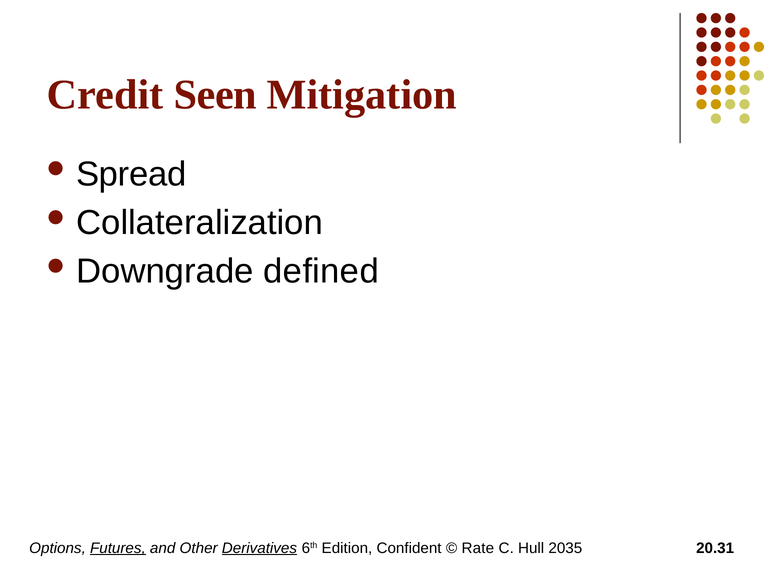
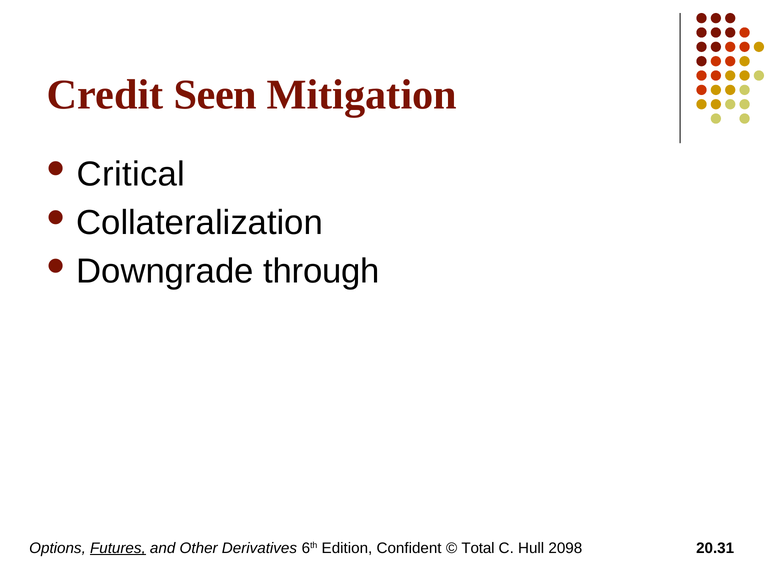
Spread: Spread -> Critical (131, 174)
defined: defined -> through (321, 271)
Derivatives underline: present -> none (259, 548)
Rate: Rate -> Total (478, 548)
2035: 2035 -> 2098 (565, 548)
